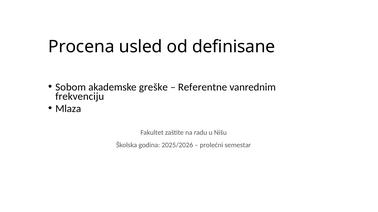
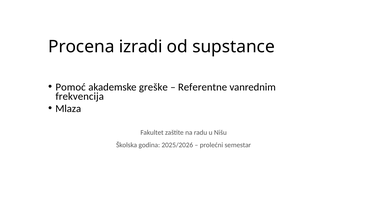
usled: usled -> izradi (141, 47)
definisane: definisane -> supstance (234, 47)
Sobom: Sobom -> Pomoć (71, 87)
frekvenciju: frekvenciju -> frekvencija (80, 97)
